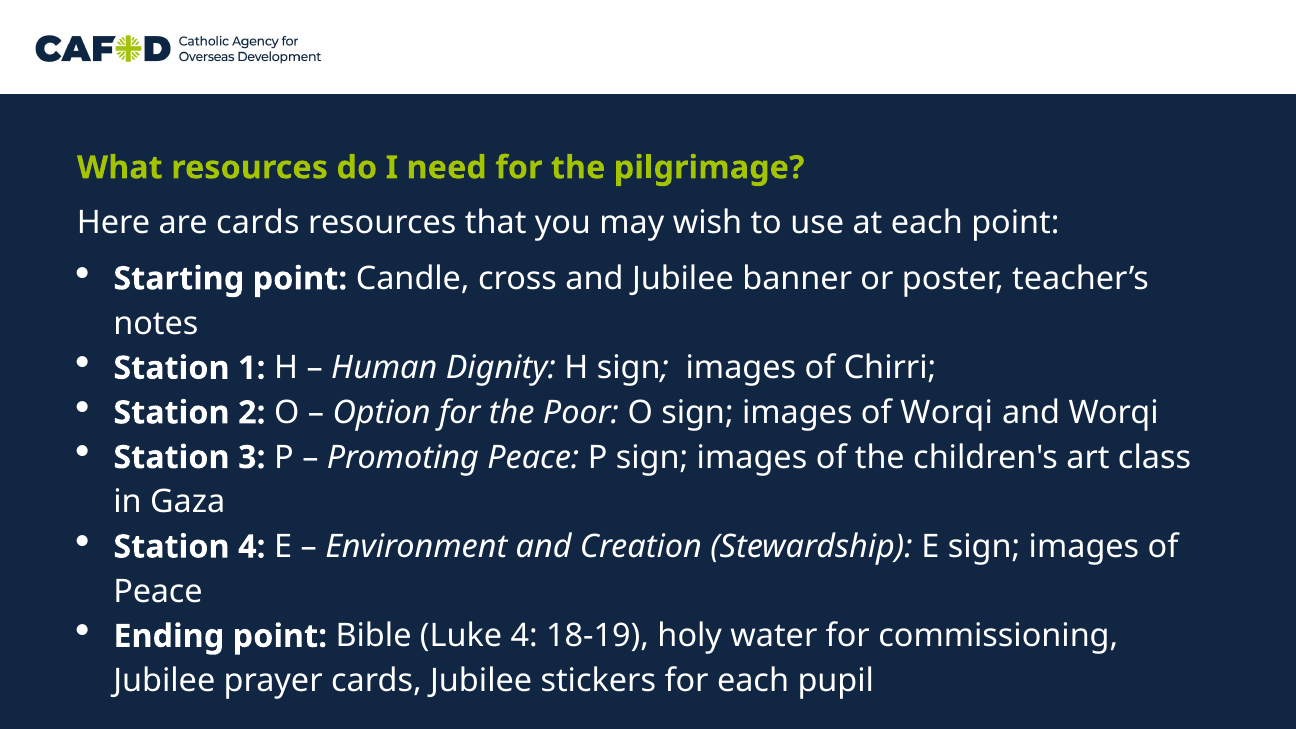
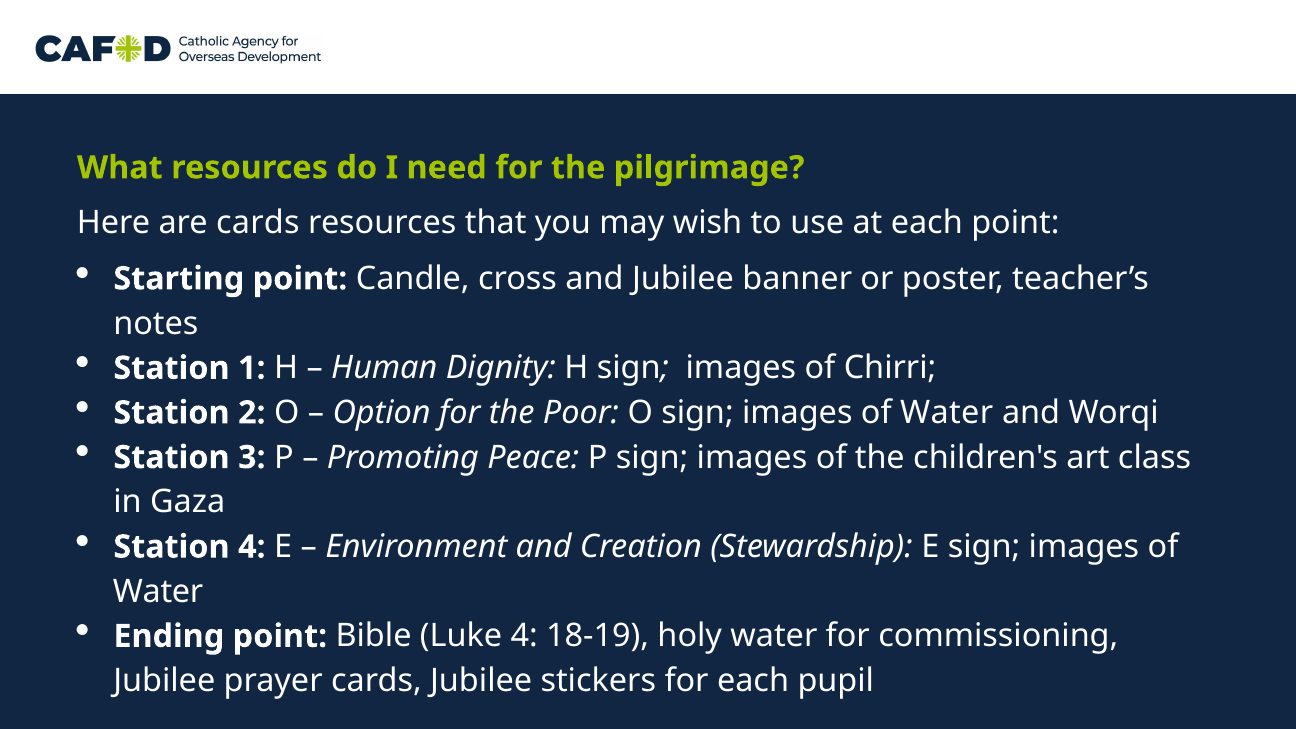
Worqi: Worqi -> Water (947, 413)
Peace: Peace -> Water (158, 592)
